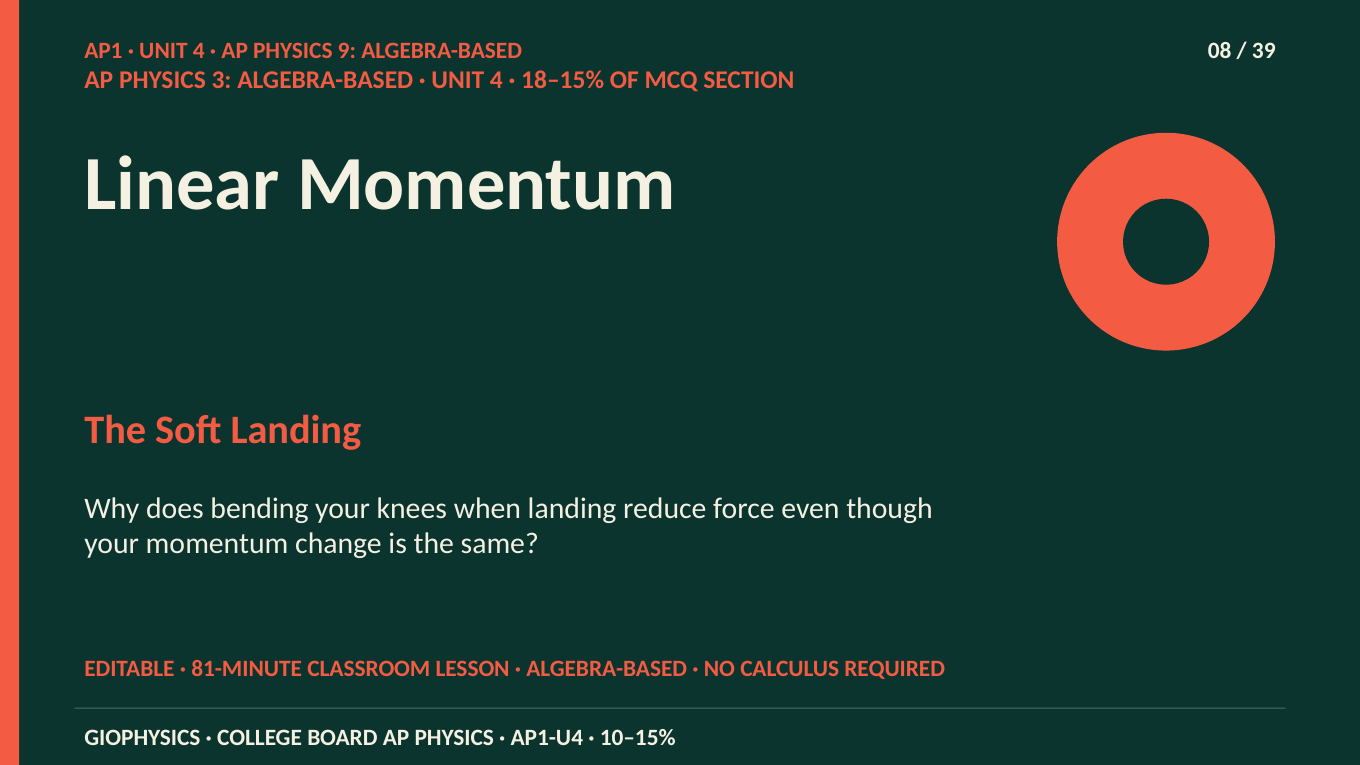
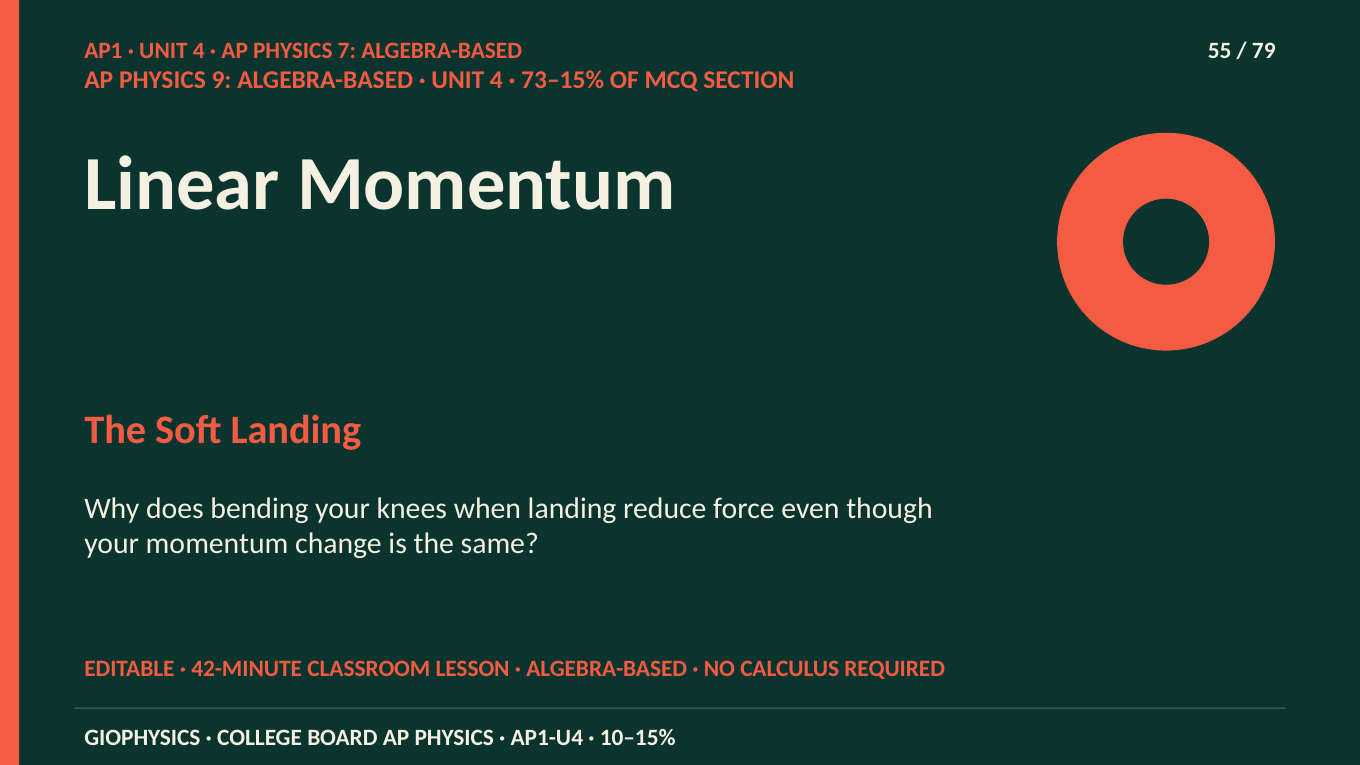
9: 9 -> 7 (347, 50)
08: 08 -> 55 (1220, 50)
39: 39 -> 79 (1264, 50)
3: 3 -> 9 (222, 81)
18–15%: 18–15% -> 73–15% (563, 81)
81-MINUTE: 81-MINUTE -> 42-MINUTE (247, 669)
